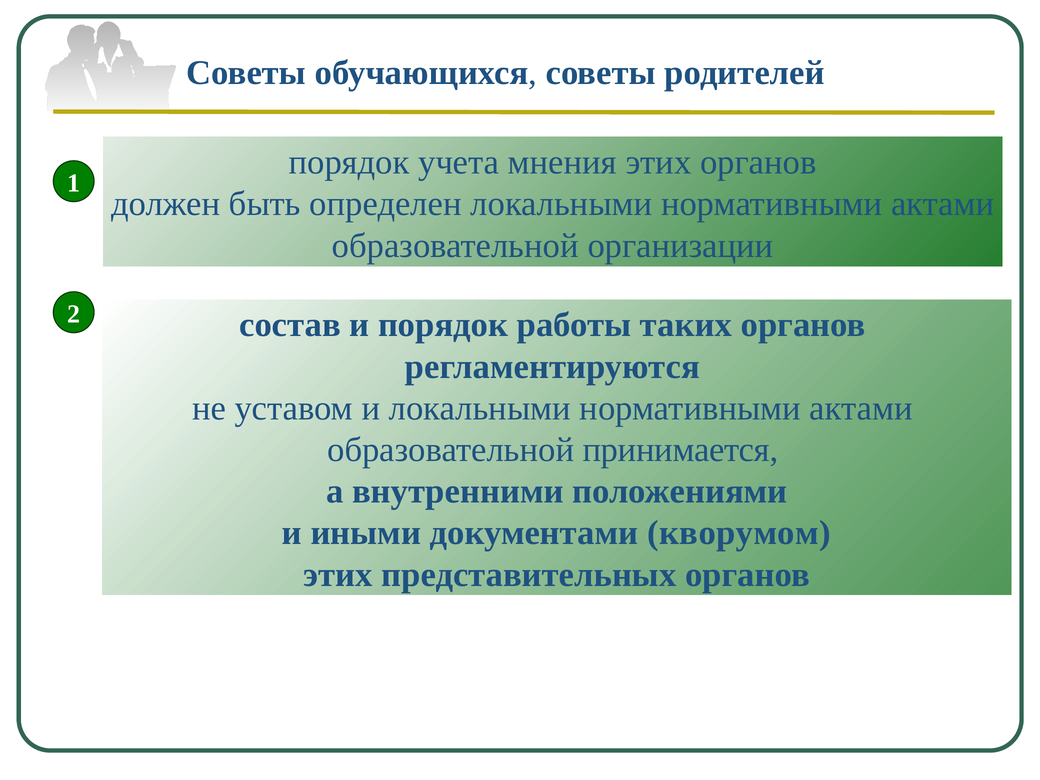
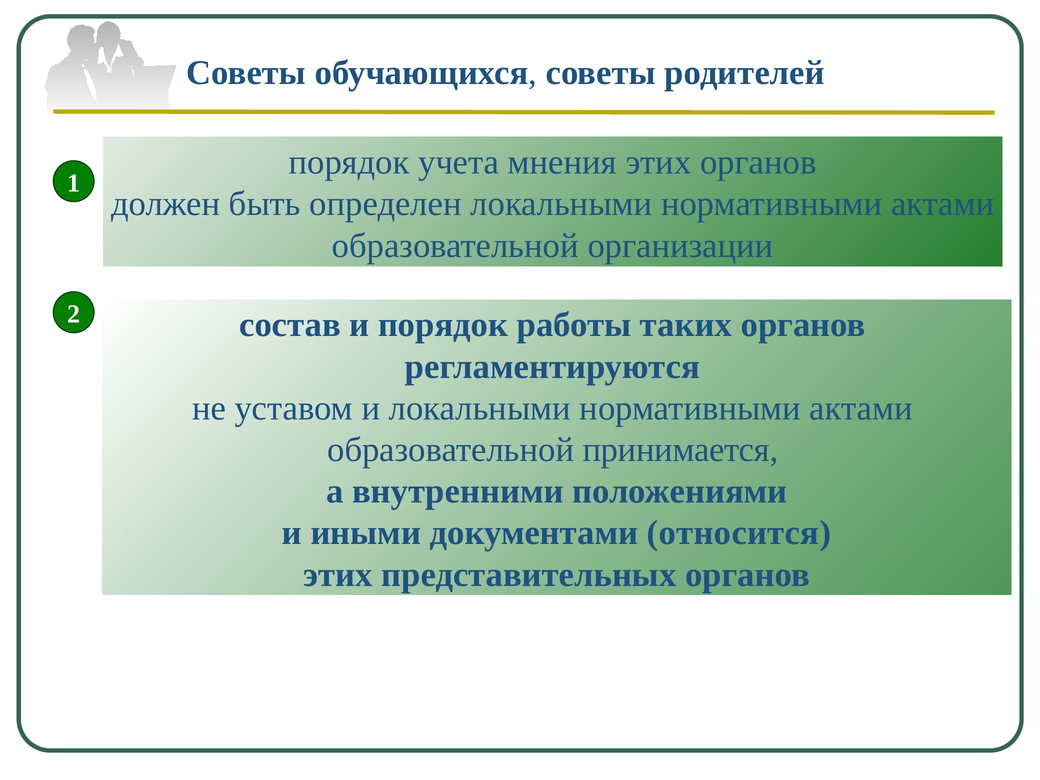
кворумом: кворумом -> относится (739, 533)
